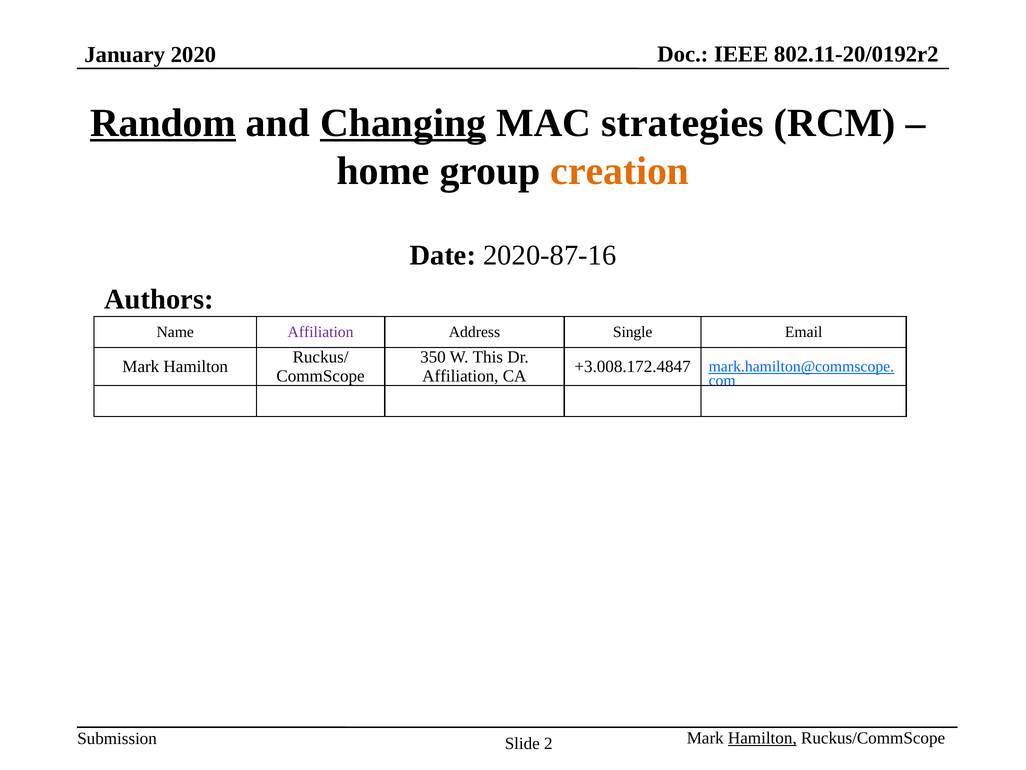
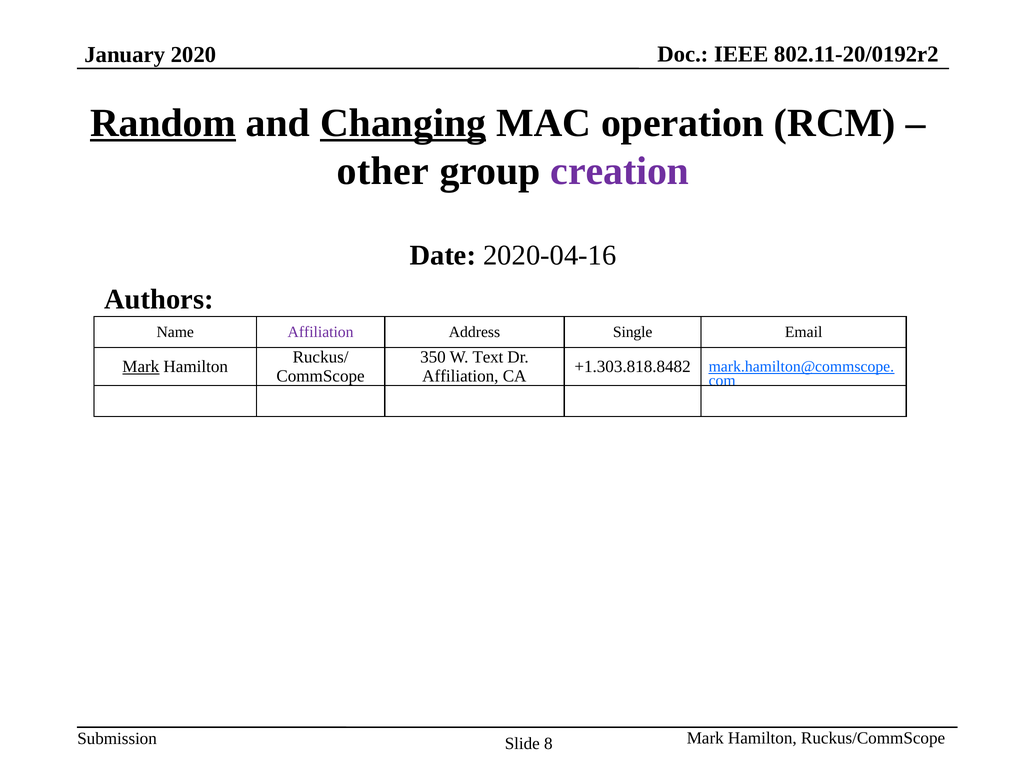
strategies: strategies -> operation (683, 123)
home: home -> other (383, 171)
creation colour: orange -> purple (620, 171)
2020-87-16: 2020-87-16 -> 2020-04-16 (550, 255)
This: This -> Text (488, 357)
Mark underline: none -> present (141, 366)
+3.008.172.4847: +3.008.172.4847 -> +1.303.818.8482 (633, 366)
Hamilton underline: present -> none (762, 738)
2: 2 -> 8 (548, 743)
